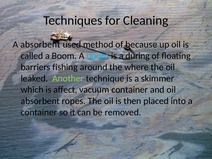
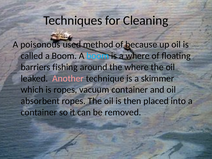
A absorbent: absorbent -> poisonous (40, 44)
a during: during -> where (138, 56)
Another colour: light green -> pink (68, 78)
is affect: affect -> ropes (65, 90)
